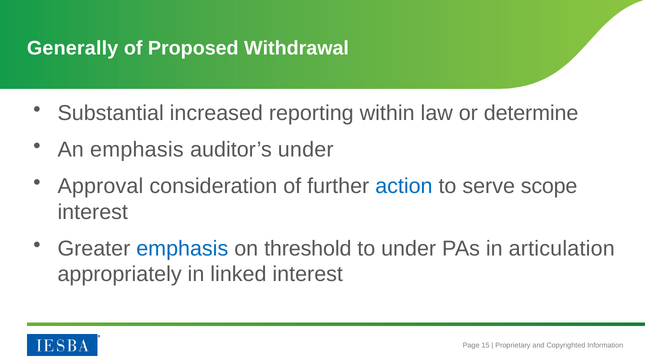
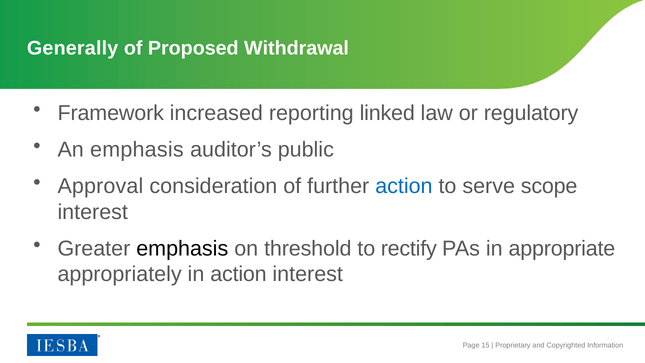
Substantial: Substantial -> Framework (111, 113)
within: within -> linked (387, 113)
determine: determine -> regulatory (531, 113)
auditor’s under: under -> public (306, 150)
emphasis colour: blue -> black (182, 248)
to under: under -> rectify (409, 248)
articulation: articulation -> appropriate (562, 248)
in linked: linked -> action (239, 274)
